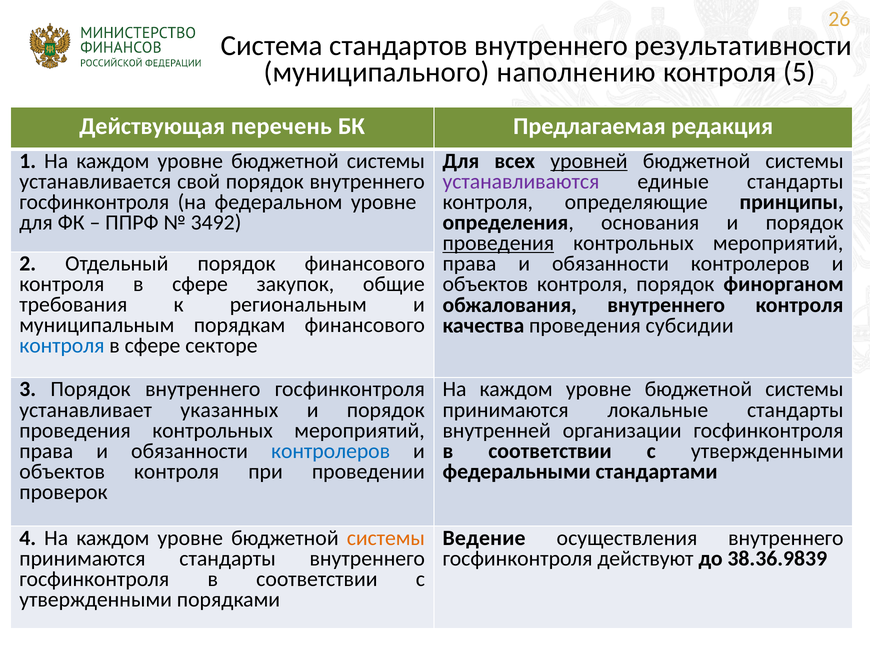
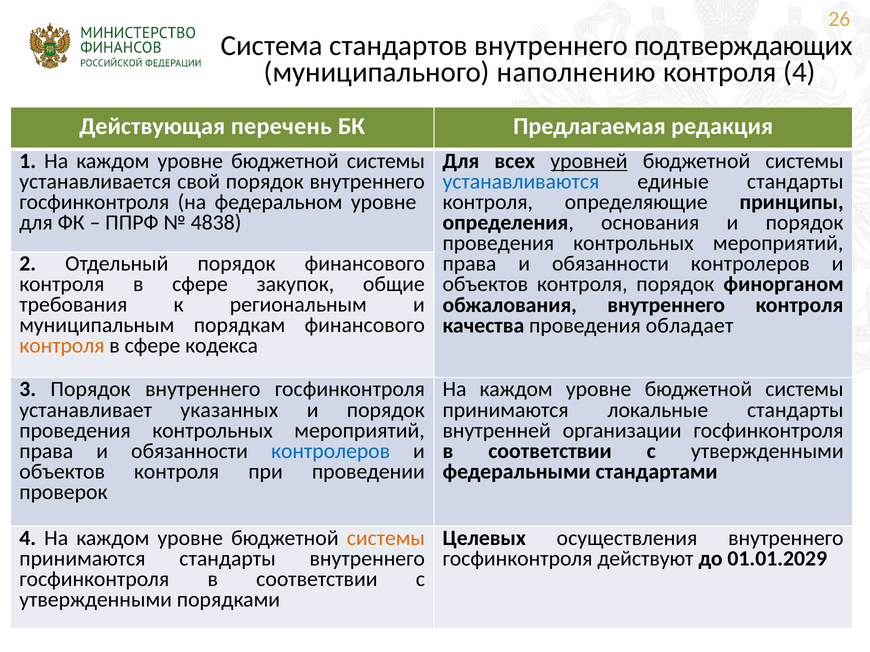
результативности: результативности -> подтверждающих (743, 46)
контроля 5: 5 -> 4 (799, 72)
устанавливаются colour: purple -> blue (521, 182)
3492: 3492 -> 4838 (216, 223)
проведения underline: present -> none (498, 243)
субсидии: субсидии -> обладает (690, 326)
контроля colour: blue -> orange (62, 346)
секторе: секторе -> кодекса (222, 346)
Ведение: Ведение -> Целевых (484, 538)
38.36.9839: 38.36.9839 -> 01.01.2029 (777, 559)
